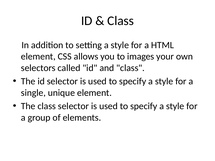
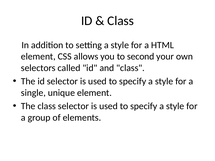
images: images -> second (141, 57)
